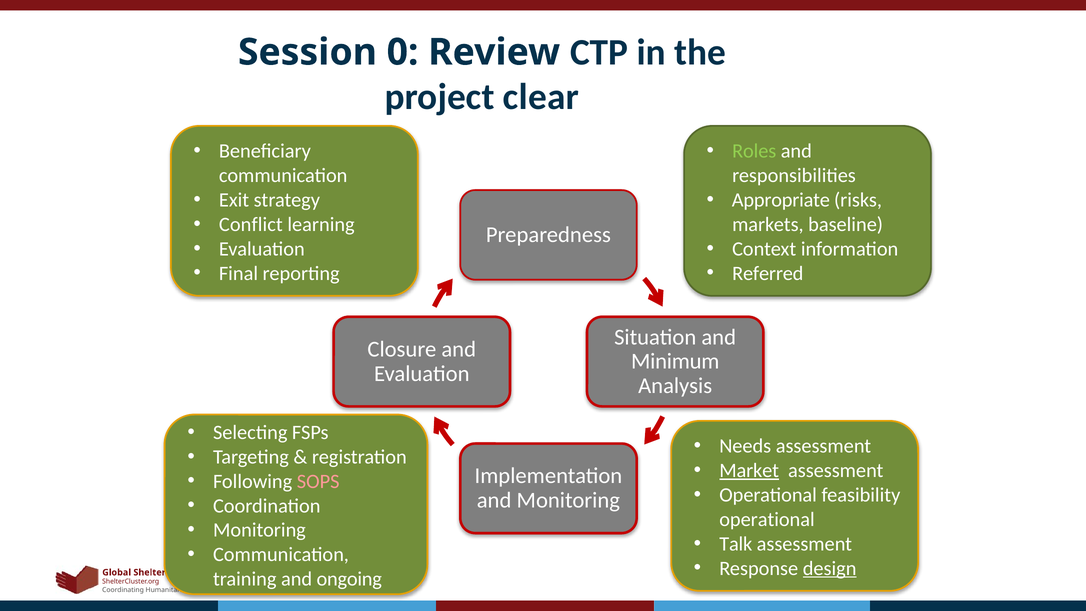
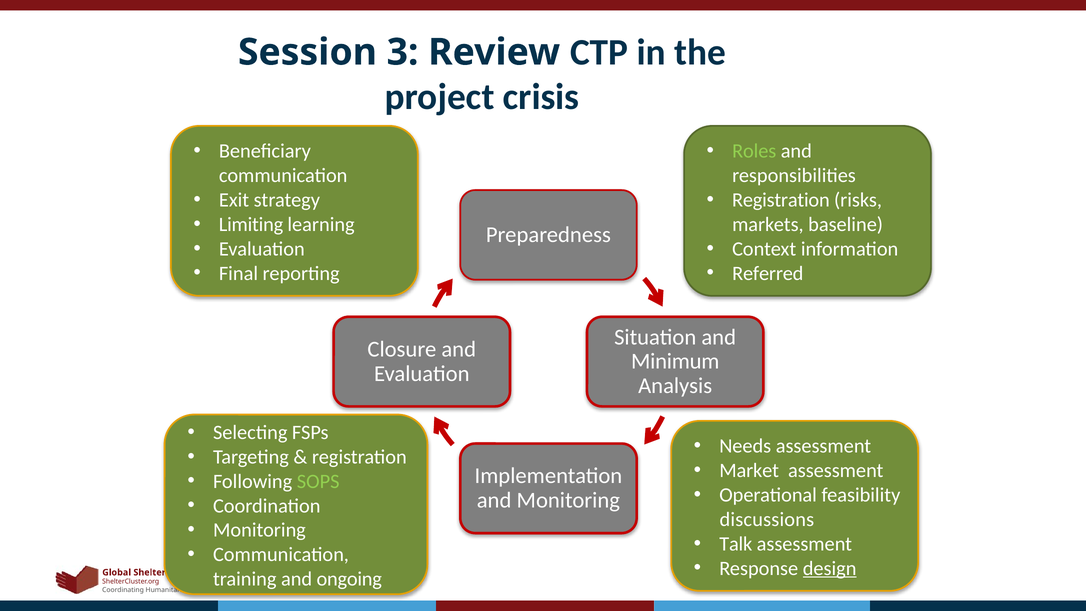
0: 0 -> 3 (403, 52)
clear: clear -> crisis (541, 97)
Appropriate: Appropriate -> Registration (781, 200)
Conflict: Conflict -> Limiting (251, 224)
Market underline: present -> none (749, 470)
SOPS colour: pink -> light green (318, 481)
operational: operational -> discussions (767, 519)
